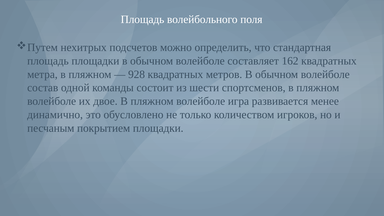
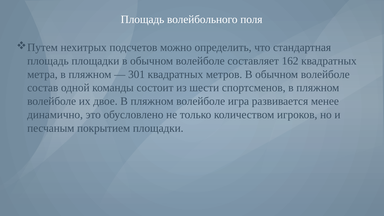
928: 928 -> 301 (137, 74)
